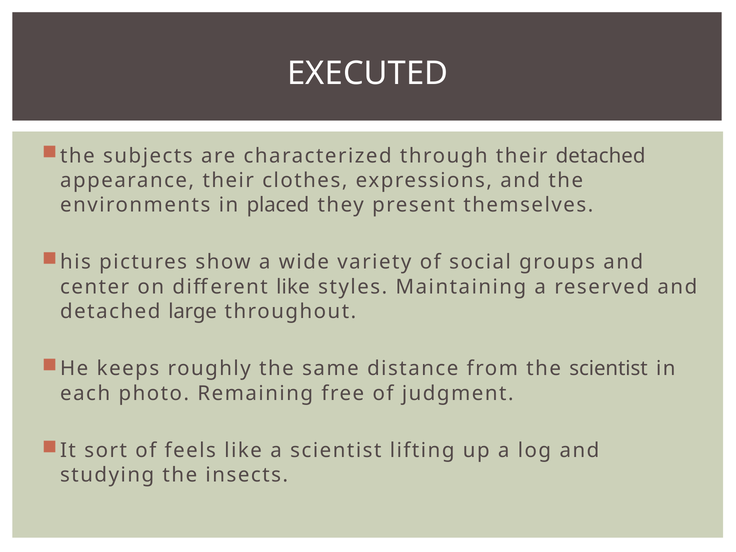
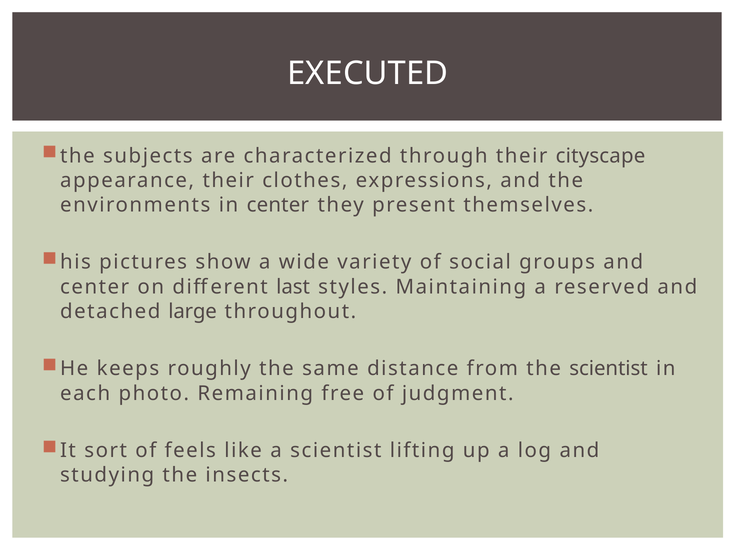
their detached: detached -> cityscape (601, 156)
in placed: placed -> center (278, 205)
different like: like -> last (293, 287)
